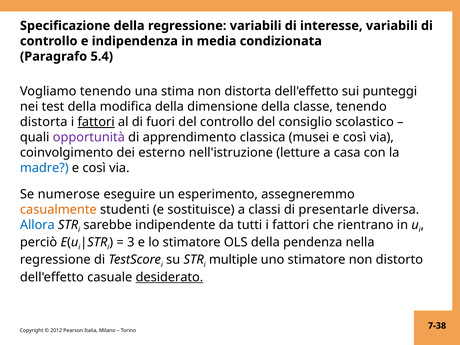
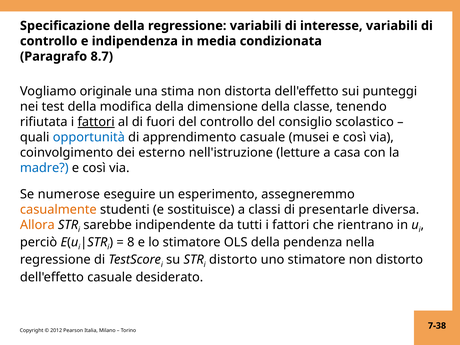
5.4: 5.4 -> 8.7 (102, 56)
Vogliamo tenendo: tenendo -> originale (106, 91)
distorta: distorta -> rifiutata (44, 122)
opportunità colour: purple -> blue (89, 137)
apprendimento classica: classica -> casuale (263, 137)
Allora colour: blue -> orange (37, 225)
3: 3 -> 8 (131, 242)
i multiple: multiple -> distorto (233, 260)
desiderato underline: present -> none (169, 277)
